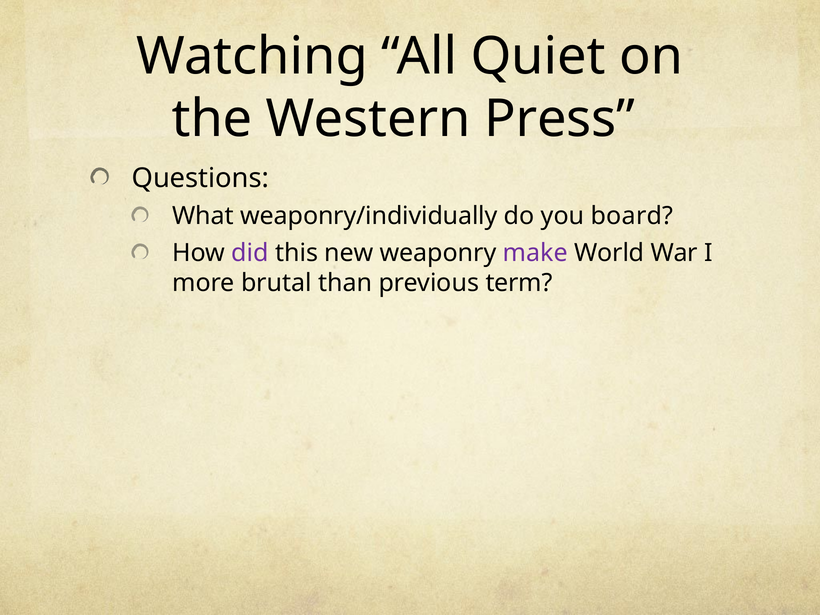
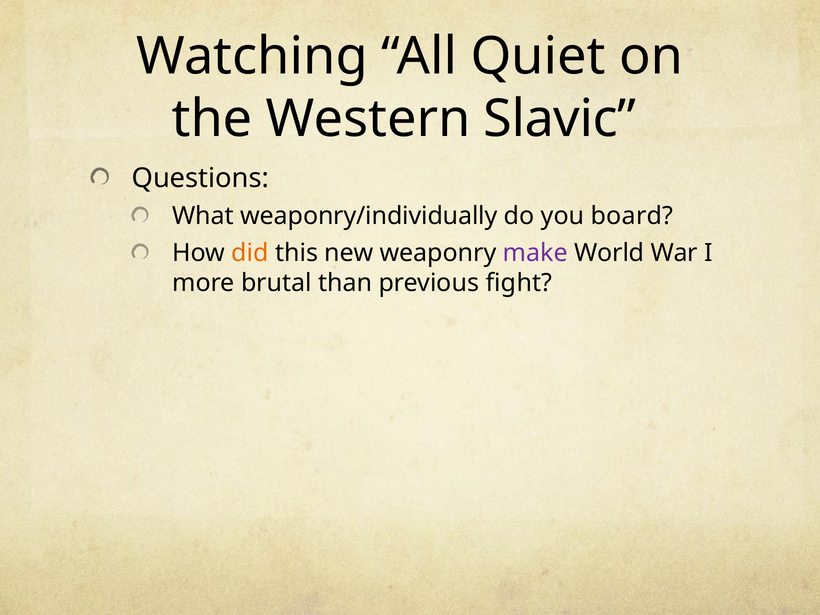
Press: Press -> Slavic (560, 119)
did colour: purple -> orange (250, 253)
term: term -> fight (519, 283)
